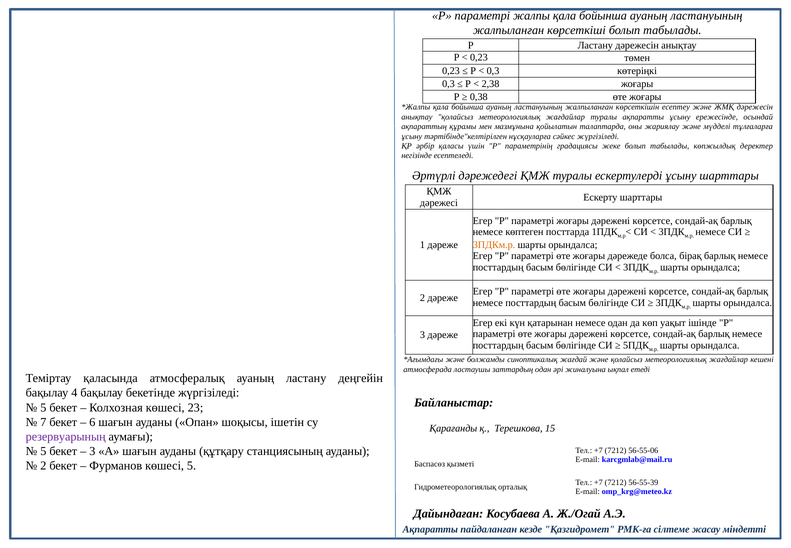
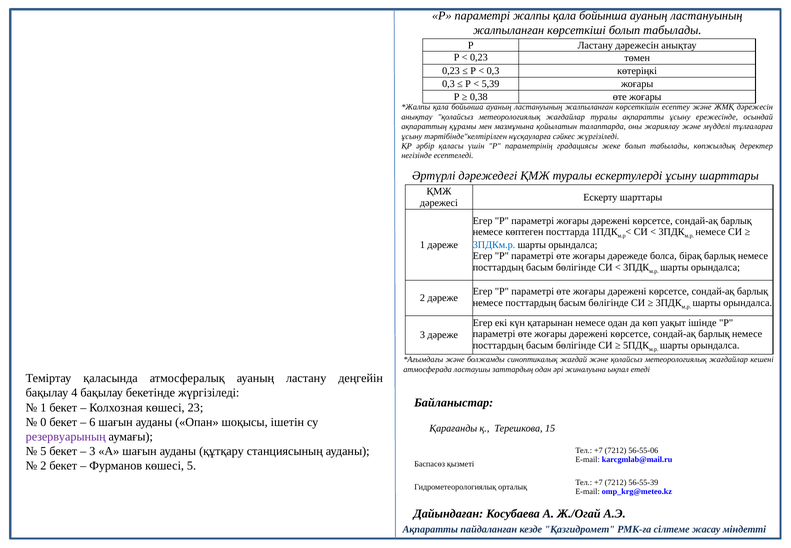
2,38: 2,38 -> 5,39 (491, 84)
3ПДКм.р colour: orange -> blue (494, 245)
5: 5 -> 1 (43, 407)
7: 7 -> 0 (43, 422)
